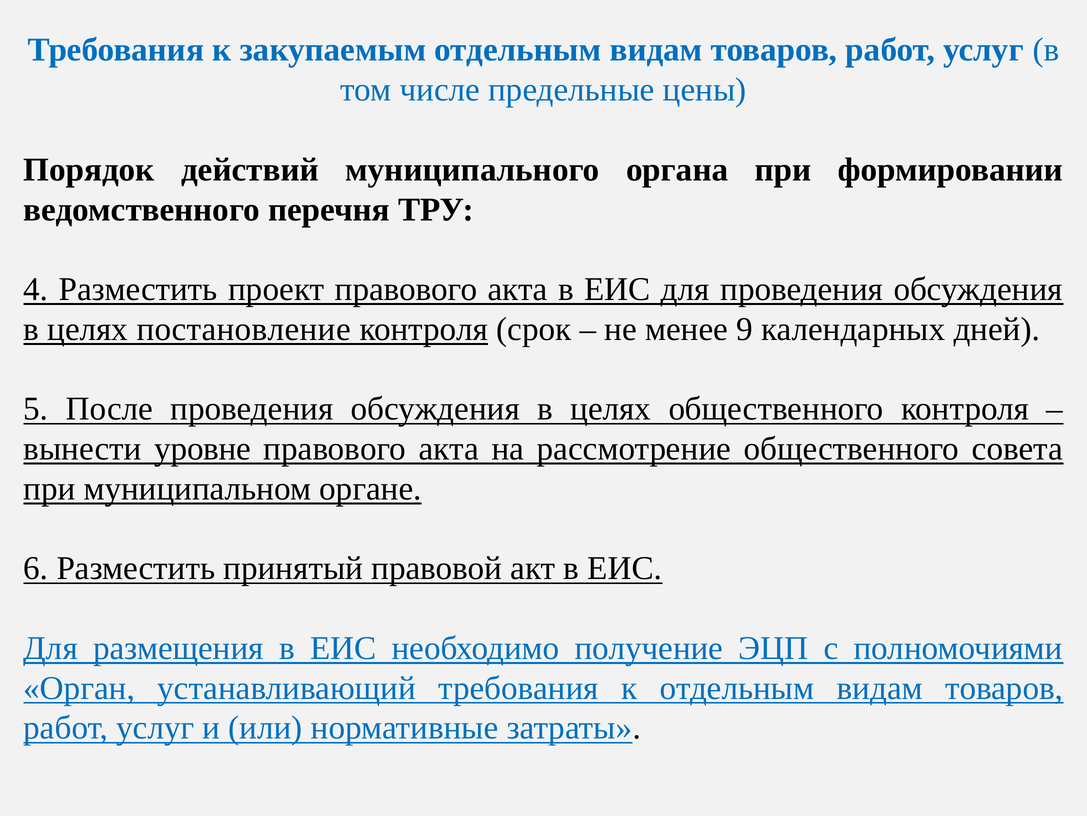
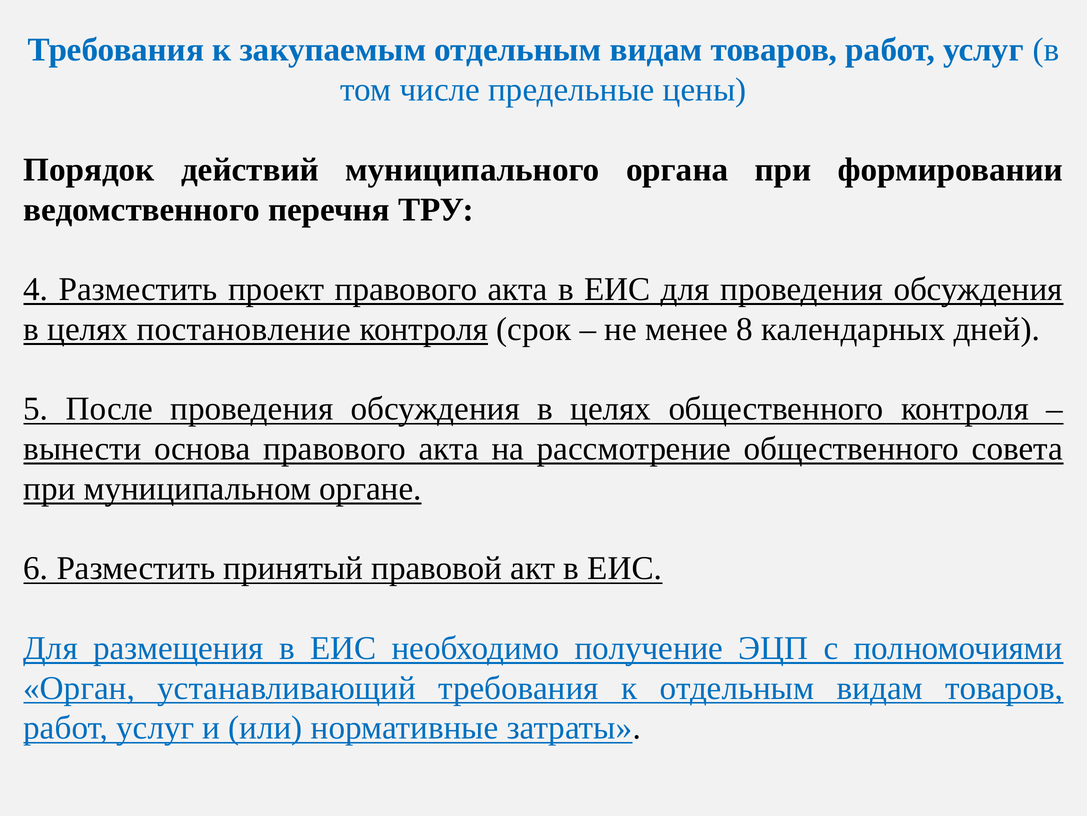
9: 9 -> 8 (744, 329)
уровне: уровне -> основа (202, 448)
